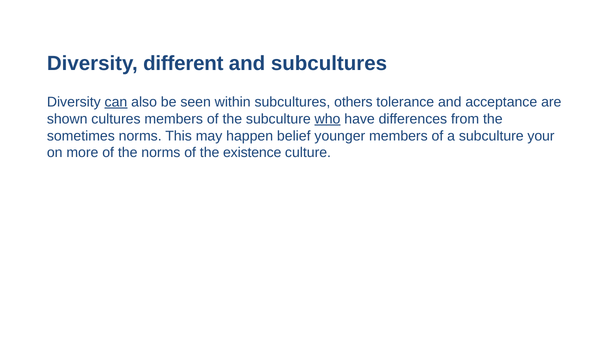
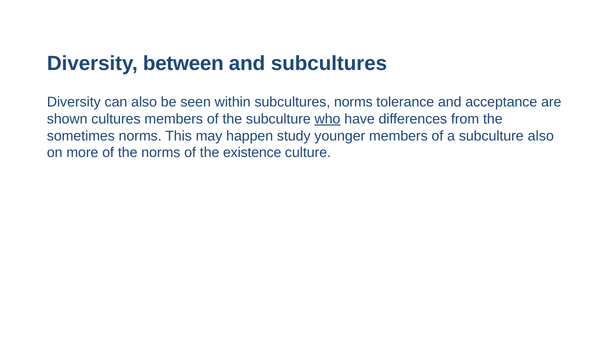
different: different -> between (183, 63)
can underline: present -> none (116, 102)
subcultures others: others -> norms (353, 102)
belief: belief -> study (294, 136)
subculture your: your -> also (541, 136)
